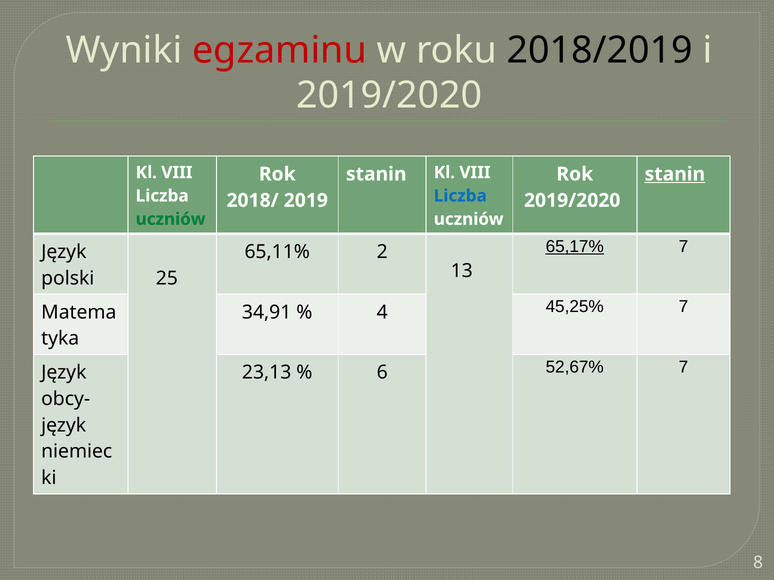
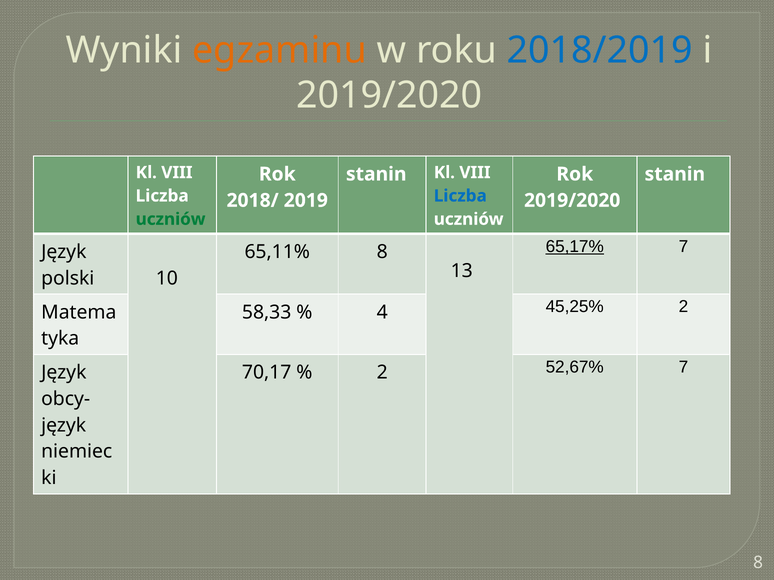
egzaminu colour: red -> orange (280, 50)
2018/2019 colour: black -> blue (600, 50)
stanin underline: present -> none (675, 174)
65,11% 2: 2 -> 8 (382, 252)
25: 25 -> 10 (167, 278)
34,91: 34,91 -> 58,33 (267, 313)
45,25% 7: 7 -> 2 (683, 307)
23,13: 23,13 -> 70,17 (267, 373)
6: 6 -> 2 (382, 373)
